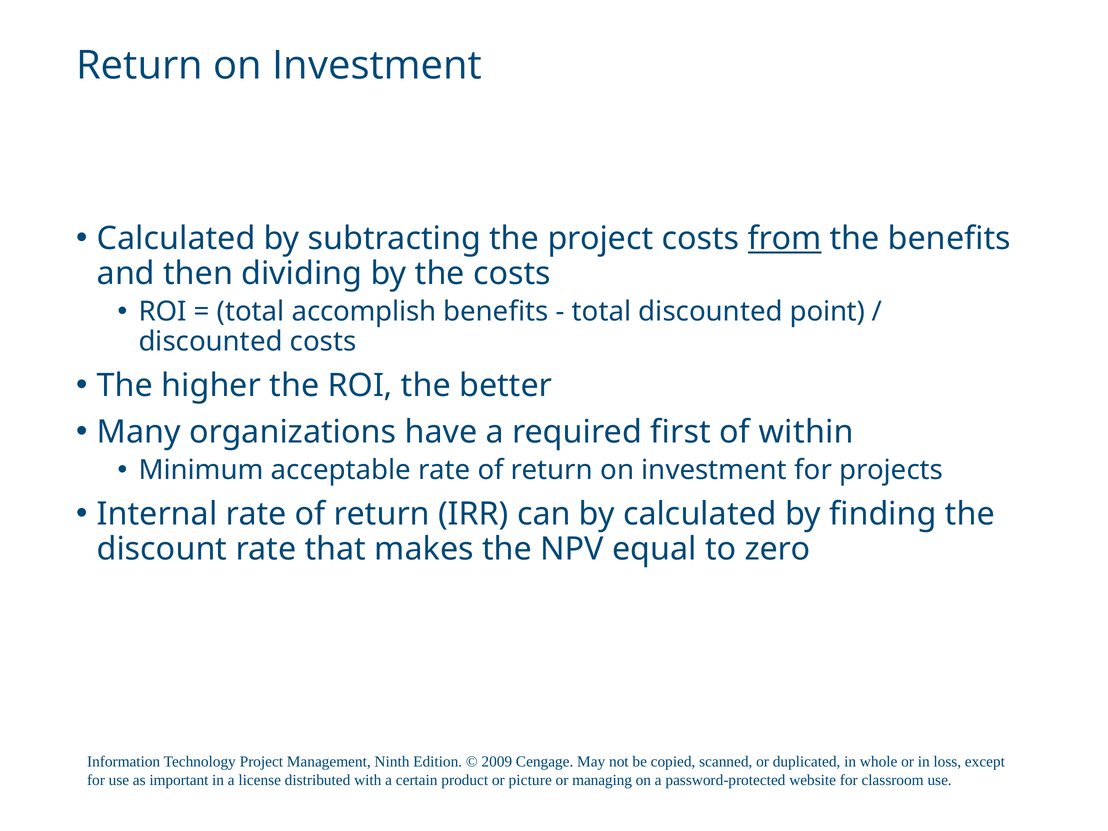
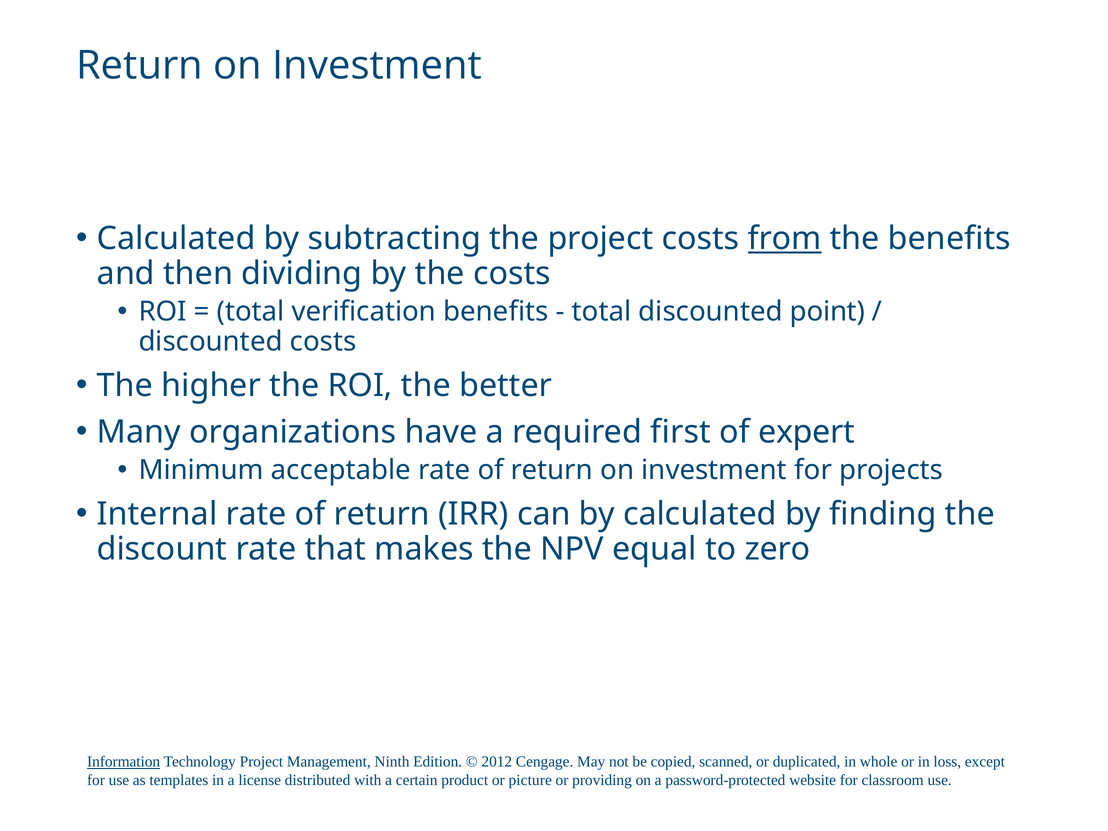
accomplish: accomplish -> verification (364, 312)
within: within -> expert (807, 432)
Information underline: none -> present (124, 762)
2009: 2009 -> 2012 (497, 762)
important: important -> templates (179, 780)
managing: managing -> providing (602, 780)
